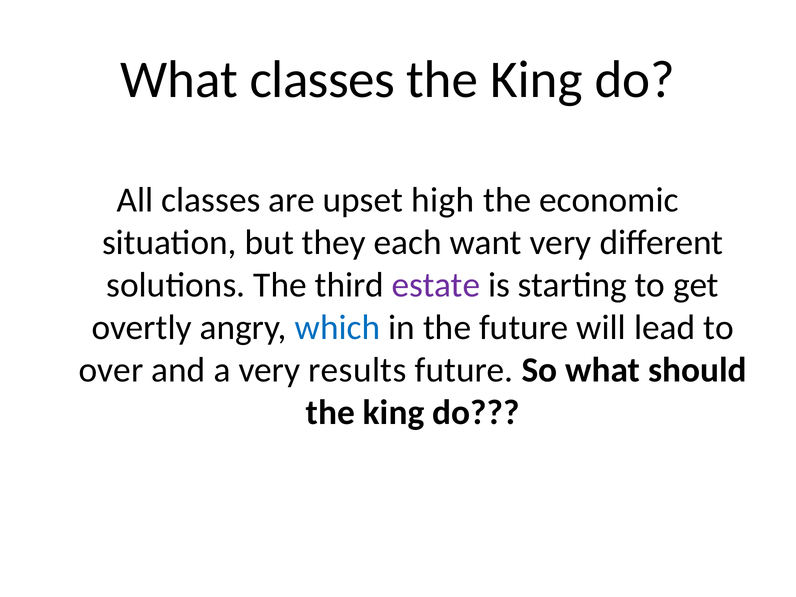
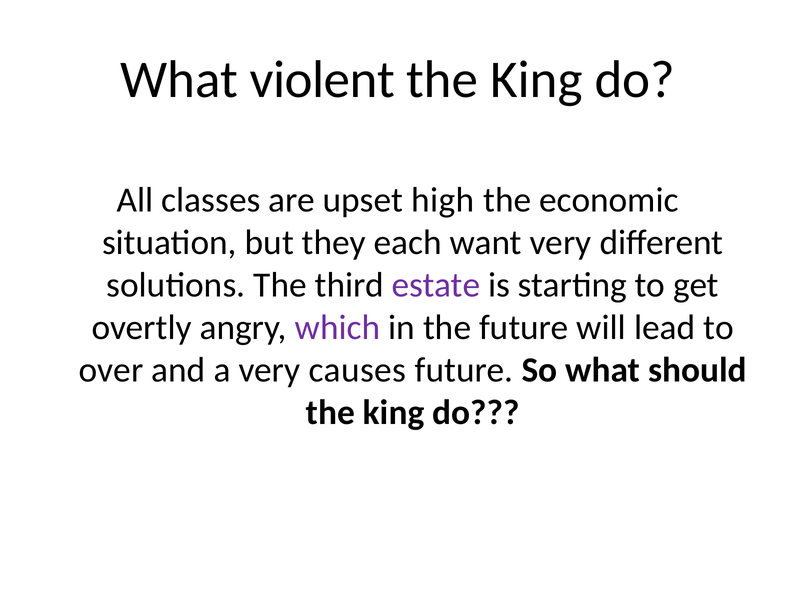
What classes: classes -> violent (322, 80)
which colour: blue -> purple (337, 328)
results: results -> causes (357, 370)
